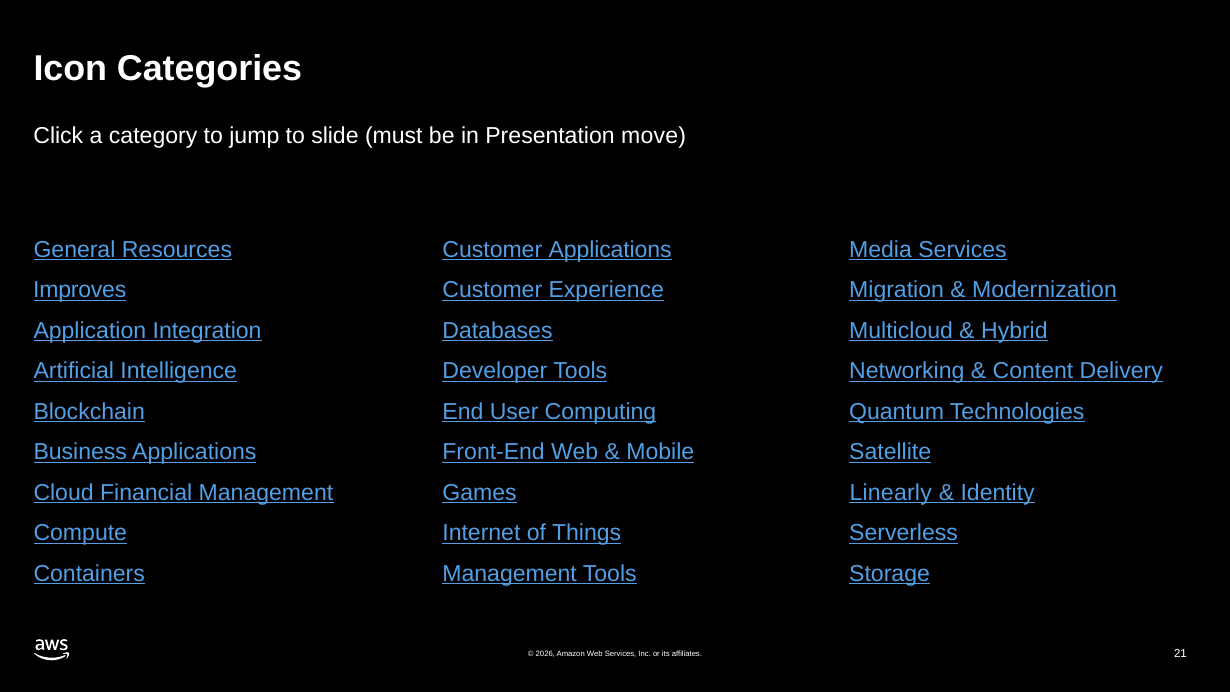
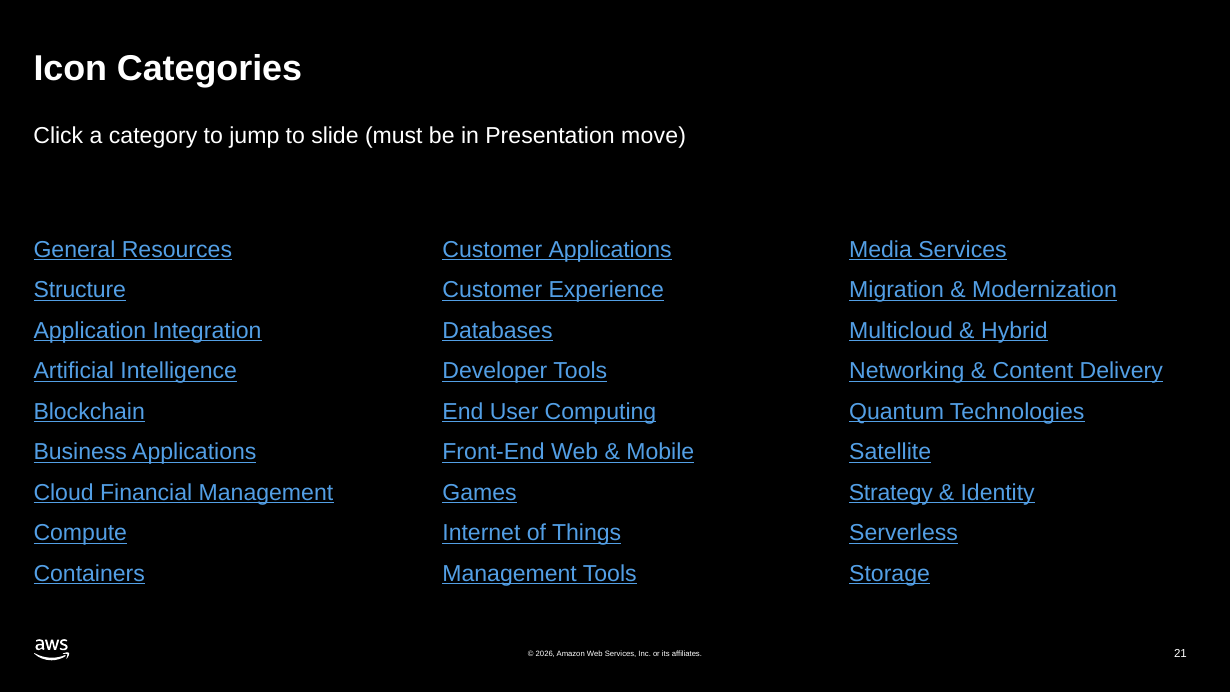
Improves: Improves -> Structure (80, 290)
Linearly: Linearly -> Strategy (891, 492)
